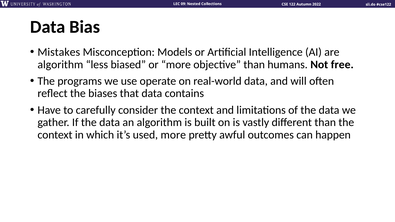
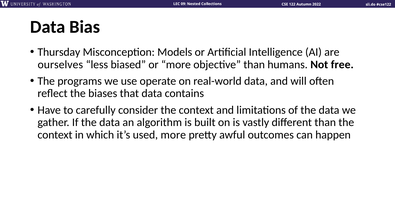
Mistakes: Mistakes -> Thursday (59, 52)
algorithm: algorithm -> ourselves (60, 65)
